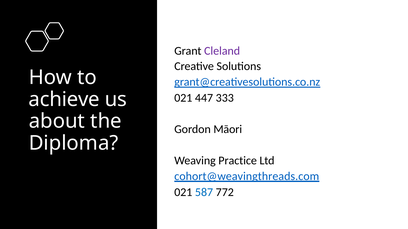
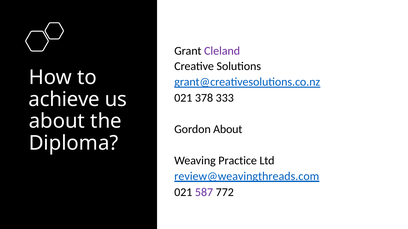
447: 447 -> 378 (204, 98)
Gordon Māori: Māori -> About (228, 130)
cohort@weavingthreads.com: cohort@weavingthreads.com -> review@weavingthreads.com (247, 177)
587 colour: blue -> purple (204, 193)
